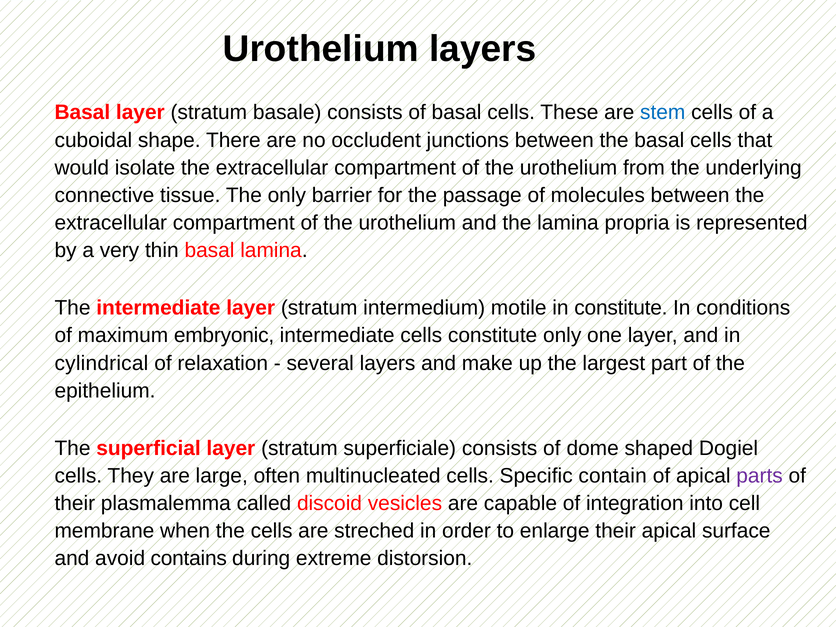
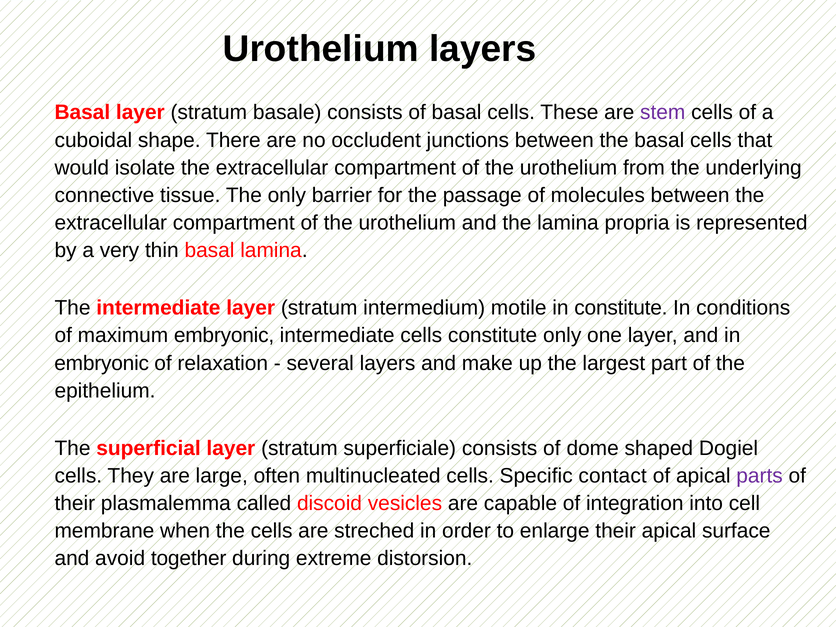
stem colour: blue -> purple (663, 113)
cylindrical: cylindrical -> embryonic (102, 363)
contain: contain -> contact (613, 476)
contains: contains -> together (189, 558)
